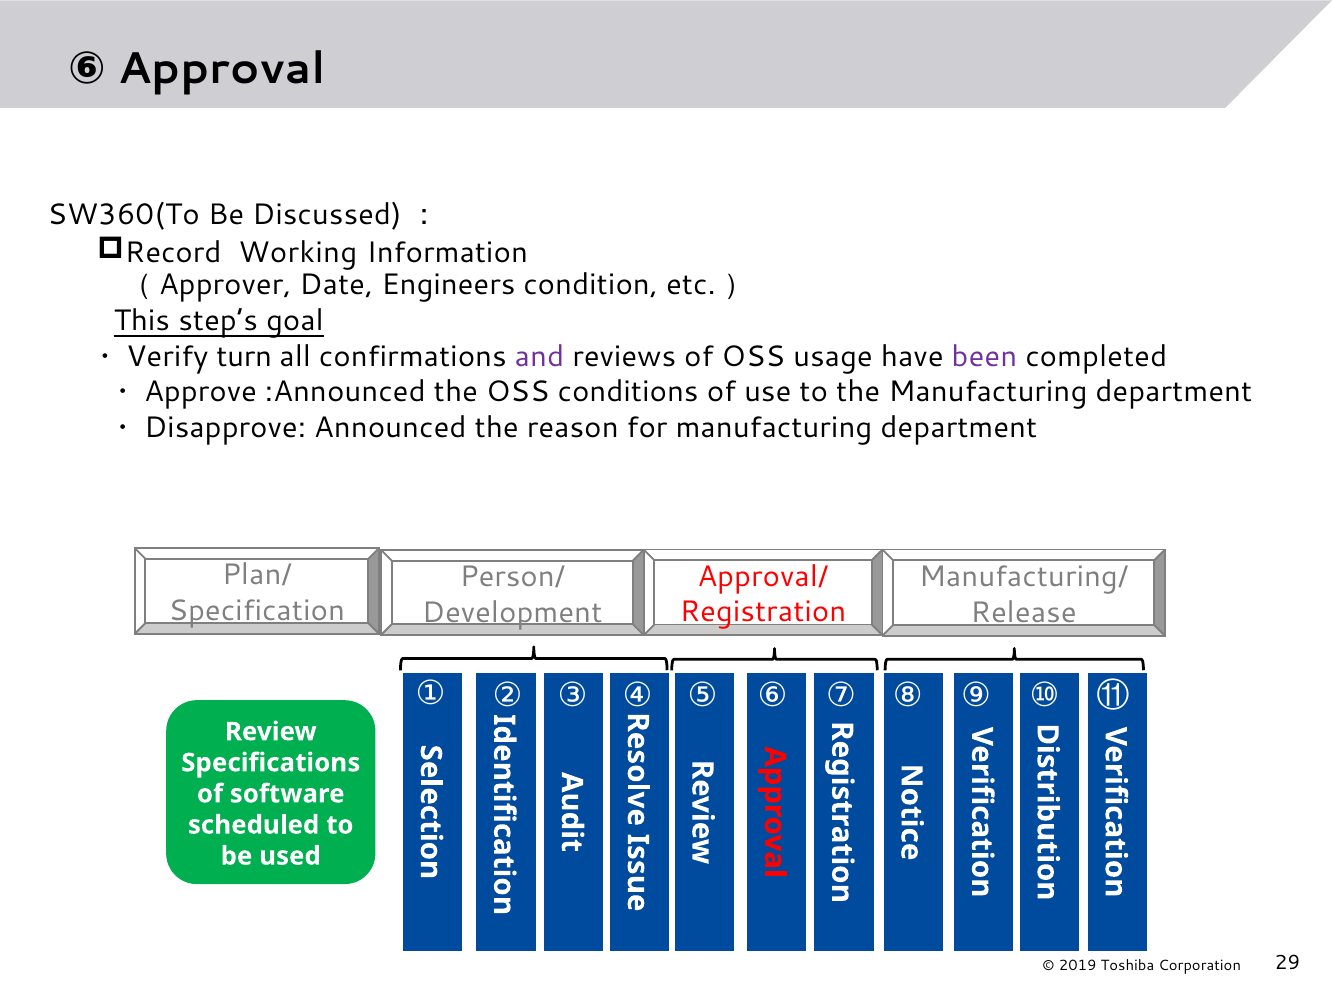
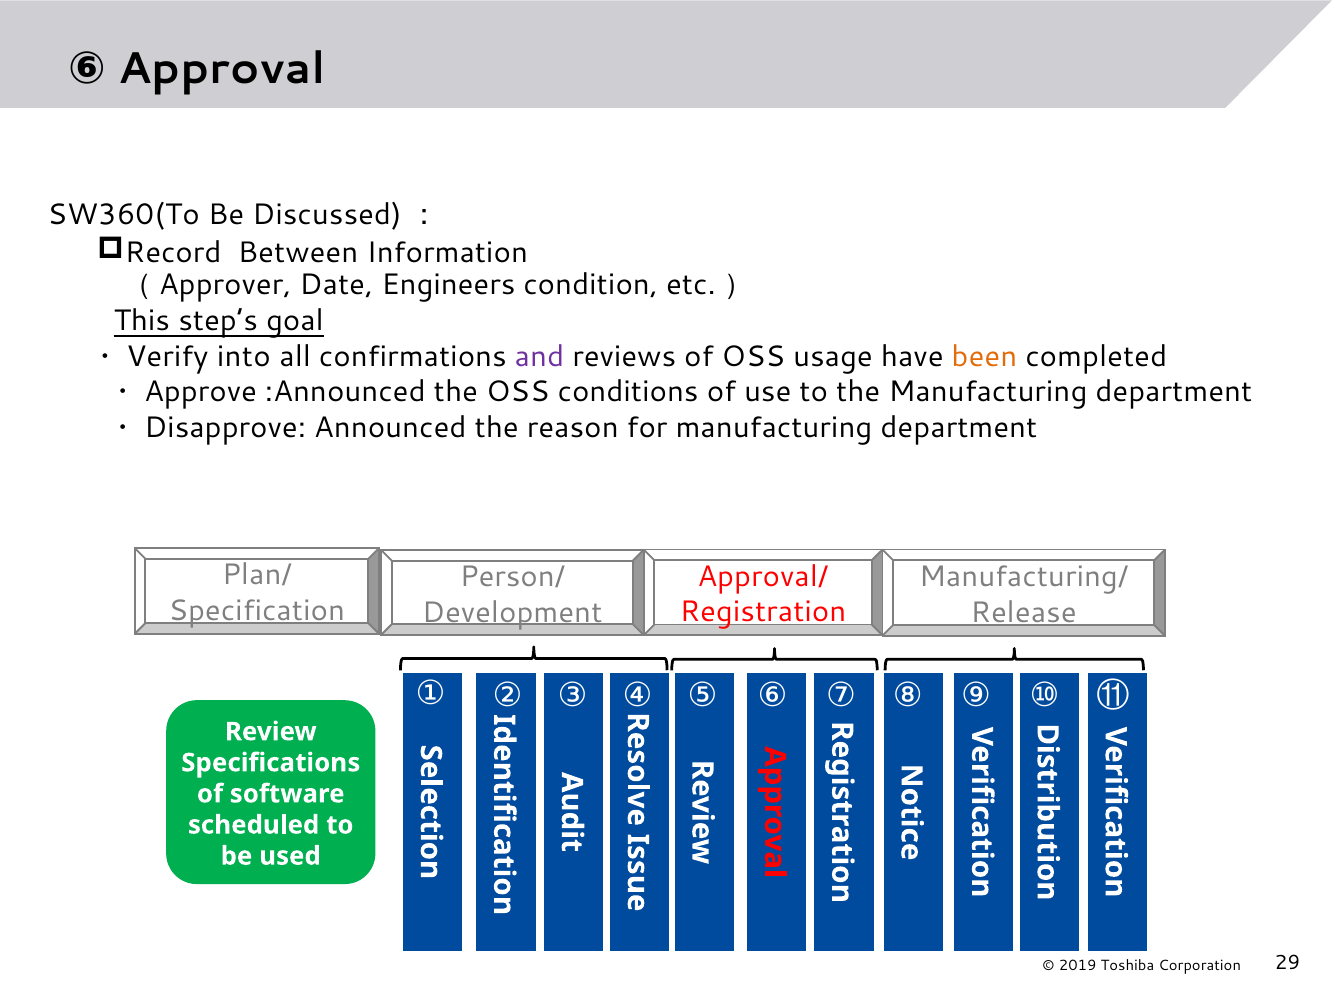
Working: Working -> Between (298, 253)
turn: turn -> into (244, 356)
been colour: purple -> orange (984, 356)
